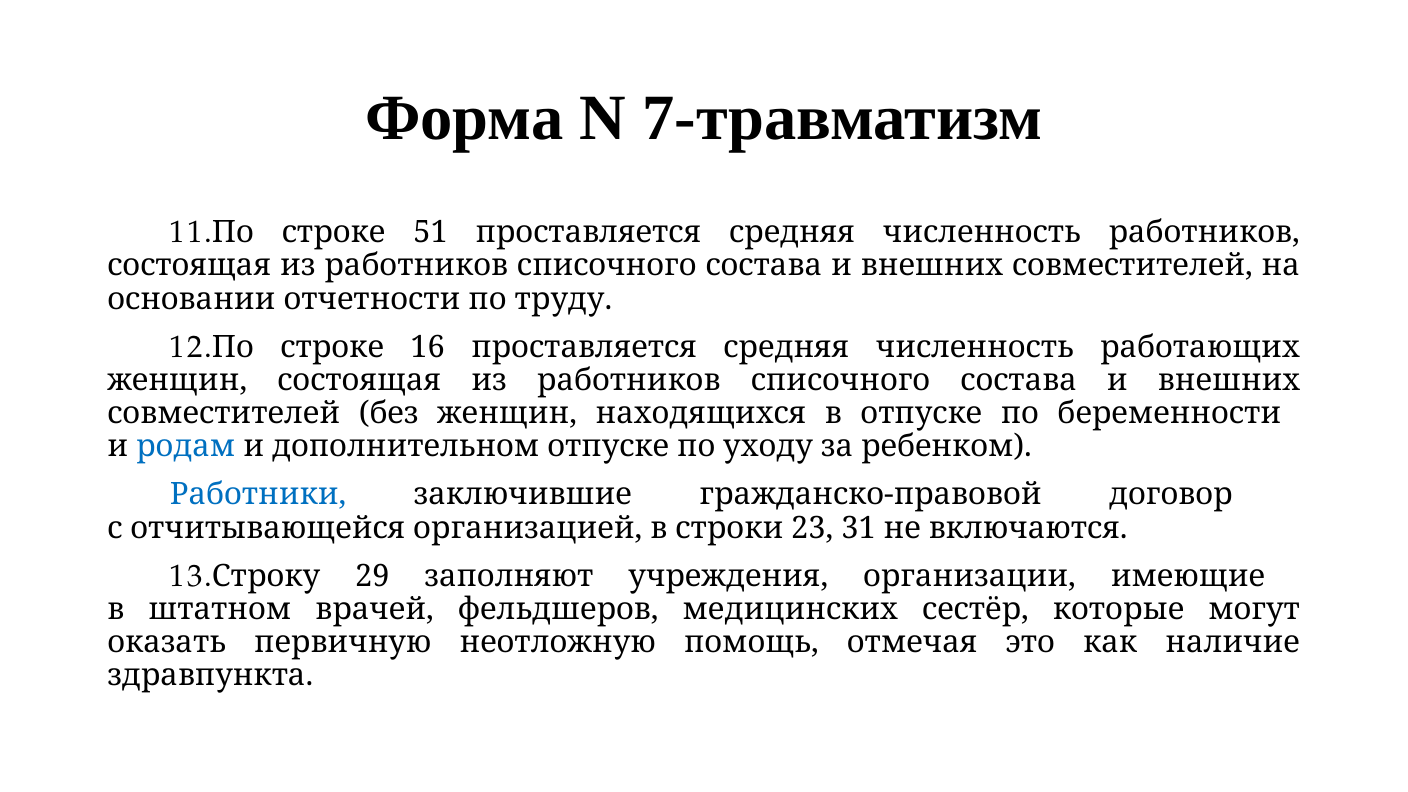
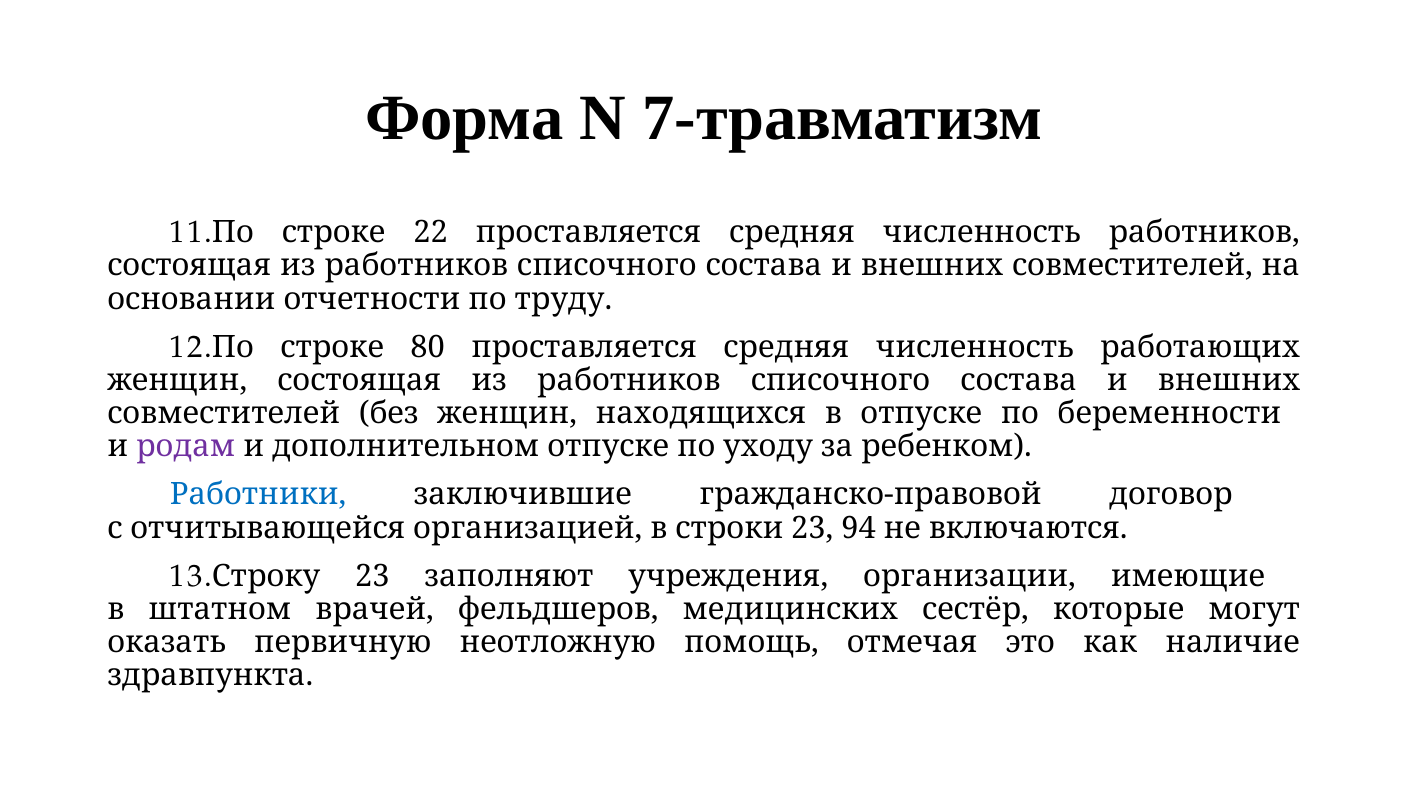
51: 51 -> 22 (431, 233)
16: 16 -> 80 (428, 347)
родам colour: blue -> purple (186, 447)
31: 31 -> 94 (859, 528)
29: 29 -> 23 (372, 576)
